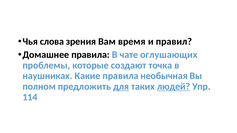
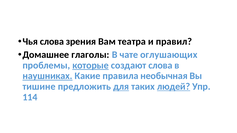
время: время -> театра (132, 42)
Домашнее правила: правила -> глаголы (90, 55)
которые underline: none -> present (91, 65)
создают точка: точка -> слова (160, 65)
наушниках underline: none -> present (47, 76)
полном: полном -> тишине (39, 87)
